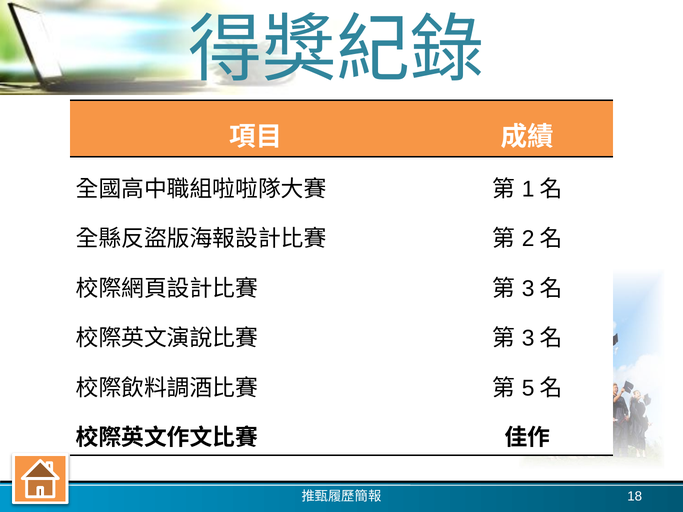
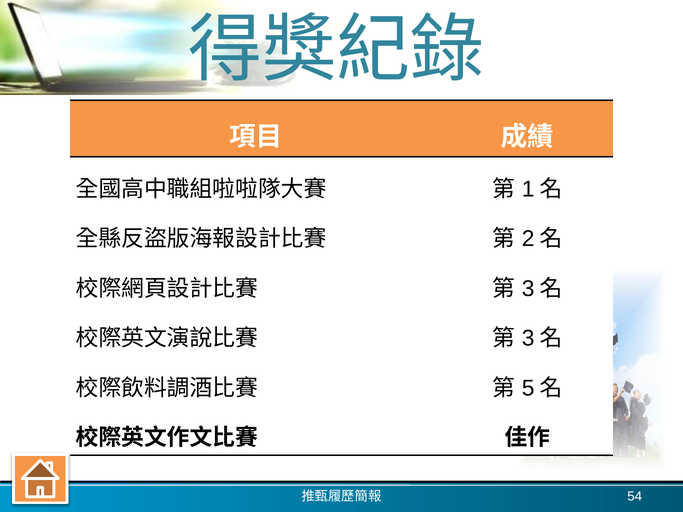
18: 18 -> 54 (635, 496)
